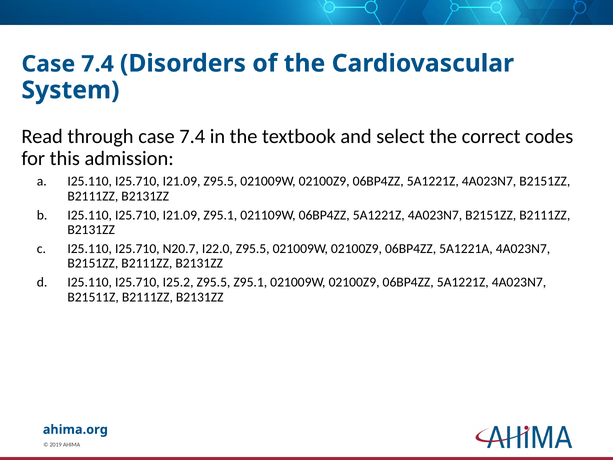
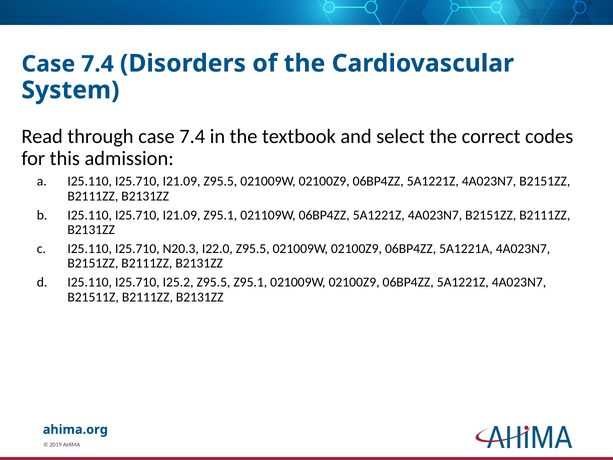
N20.7: N20.7 -> N20.3 (181, 249)
